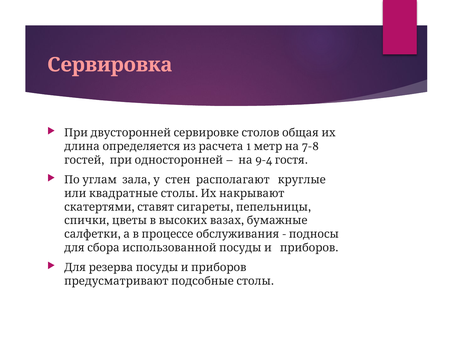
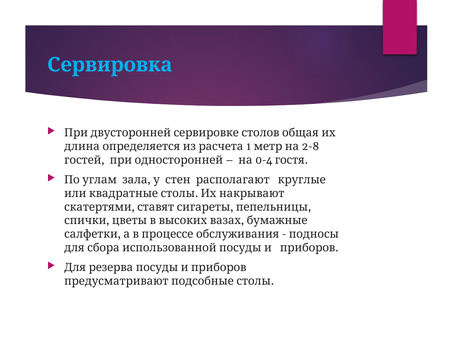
Сервировка colour: pink -> light blue (110, 65)
7-8: 7-8 -> 2-8 (311, 146)
9-4: 9-4 -> 0-4 (264, 160)
